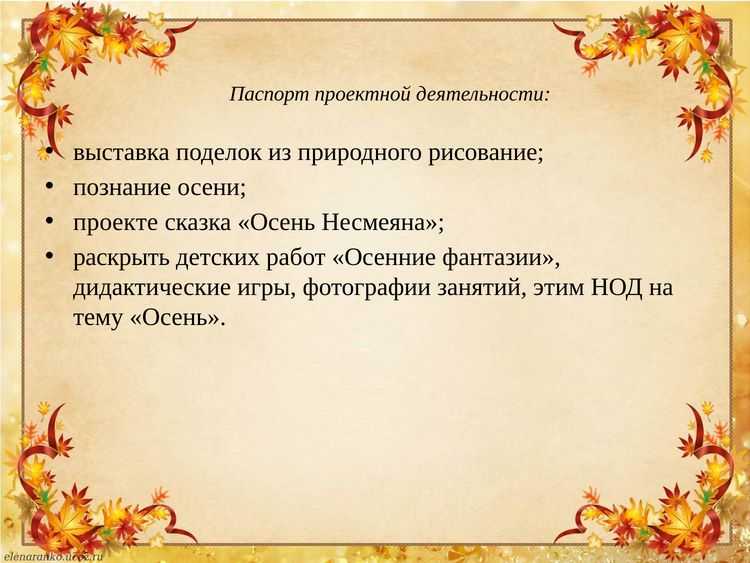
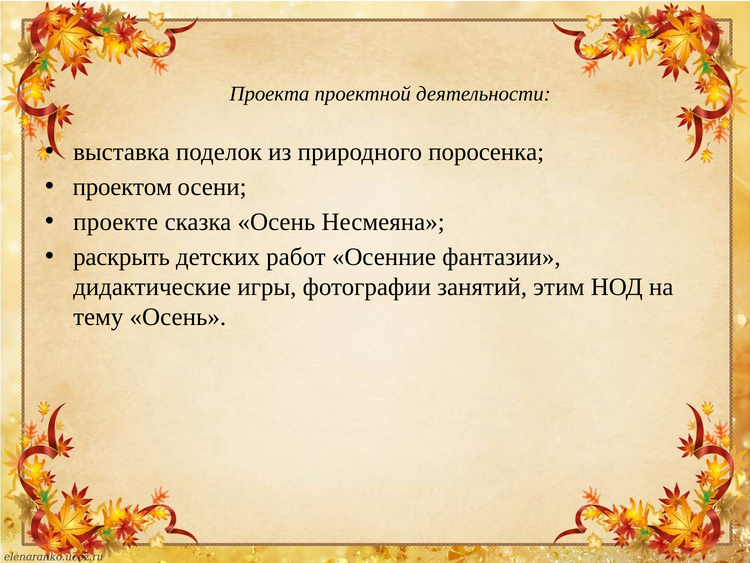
Паспорт: Паспорт -> Проекта (270, 94)
рисование: рисование -> поросенка (486, 152)
познание: познание -> проектом (122, 187)
